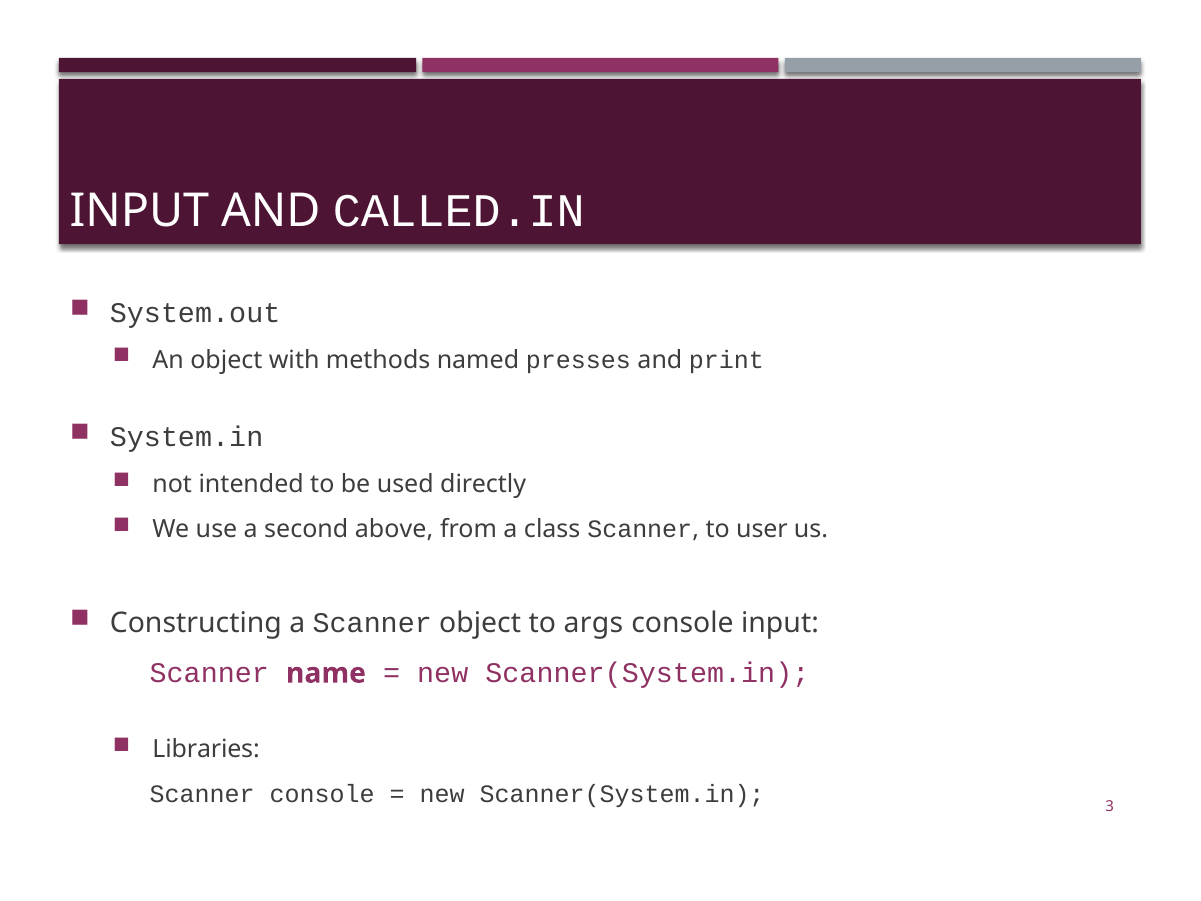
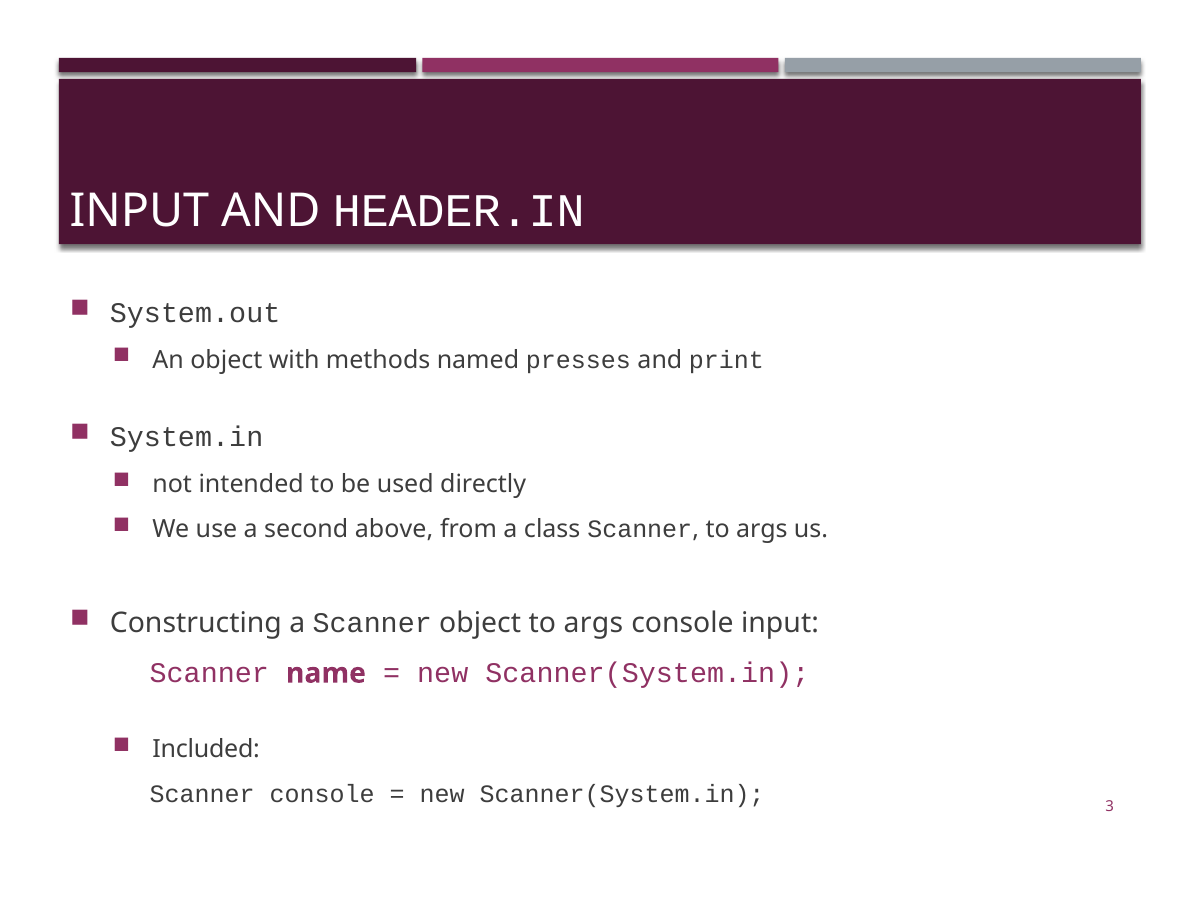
CALLED.IN: CALLED.IN -> HEADER.IN (459, 211)
Scanner to user: user -> args (762, 529)
Libraries: Libraries -> Included (206, 749)
